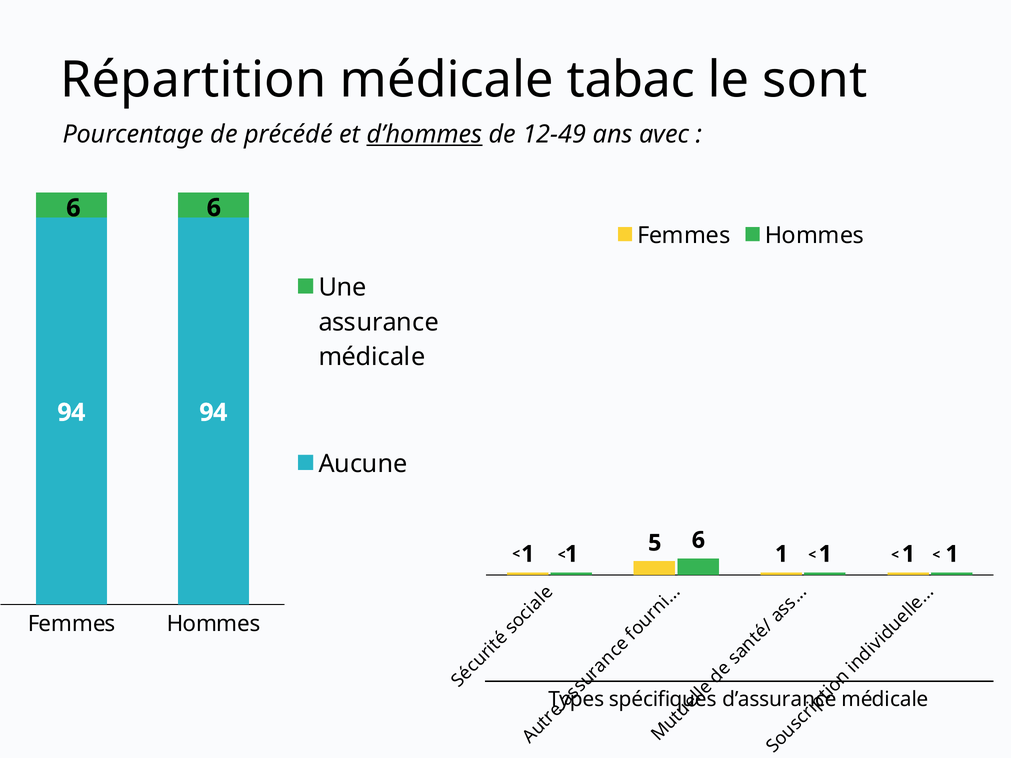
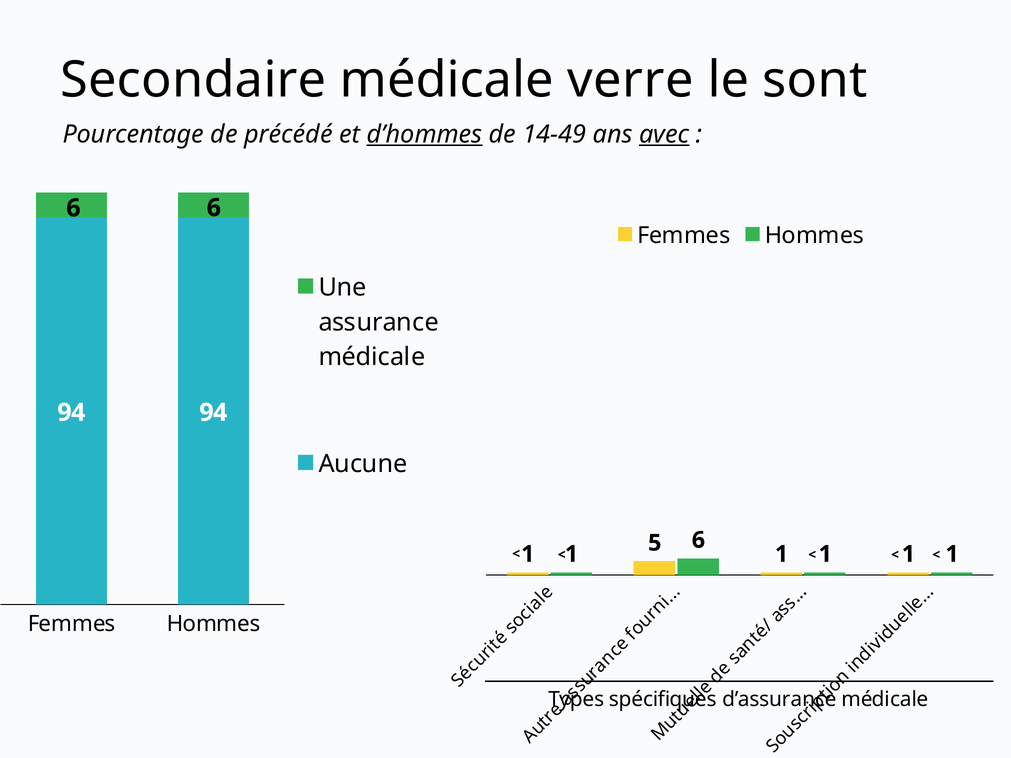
Répartition: Répartition -> Secondaire (193, 80)
tabac: tabac -> verre (630, 80)
12-49: 12-49 -> 14-49 (554, 134)
avec underline: none -> present (664, 134)
